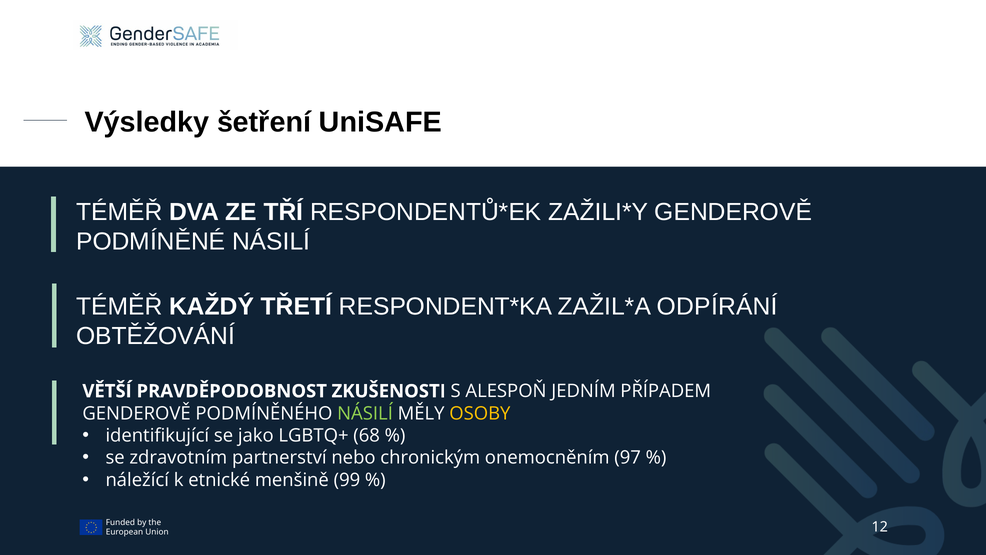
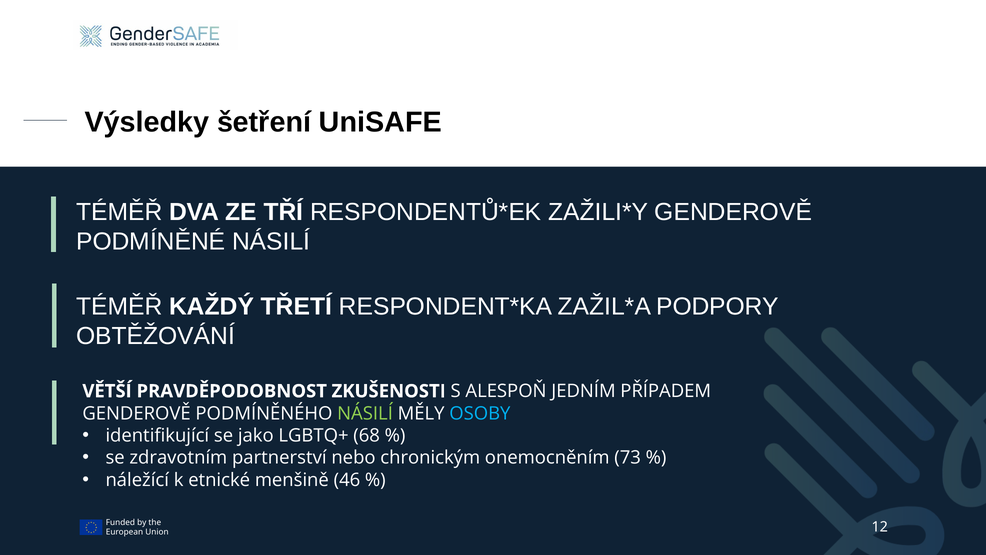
ODPÍRÁNÍ: ODPÍRÁNÍ -> PODPORY (718, 306)
OSOBY colour: yellow -> light blue (480, 413)
97: 97 -> 73 (628, 458)
99: 99 -> 46 (347, 480)
